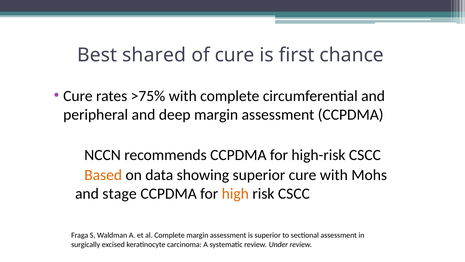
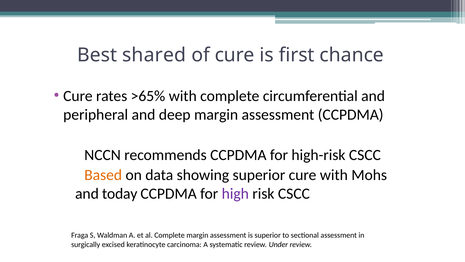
>75%: >75% -> >65% (148, 96)
stage: stage -> today (120, 193)
high colour: orange -> purple (235, 193)
